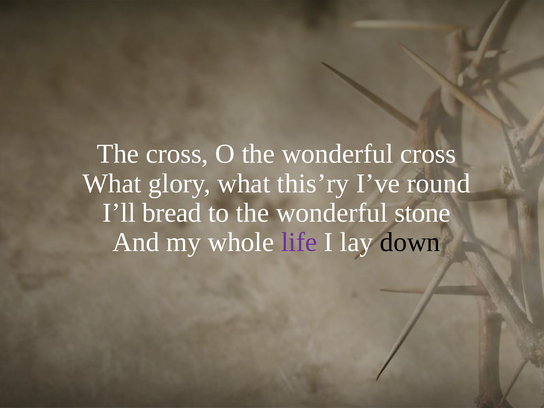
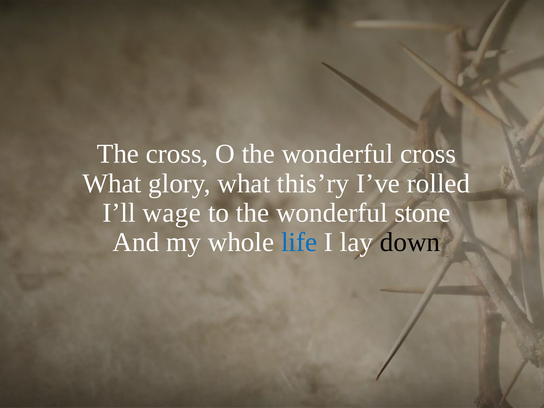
round: round -> rolled (439, 183)
bread: bread -> wage (172, 213)
life colour: purple -> blue (299, 242)
